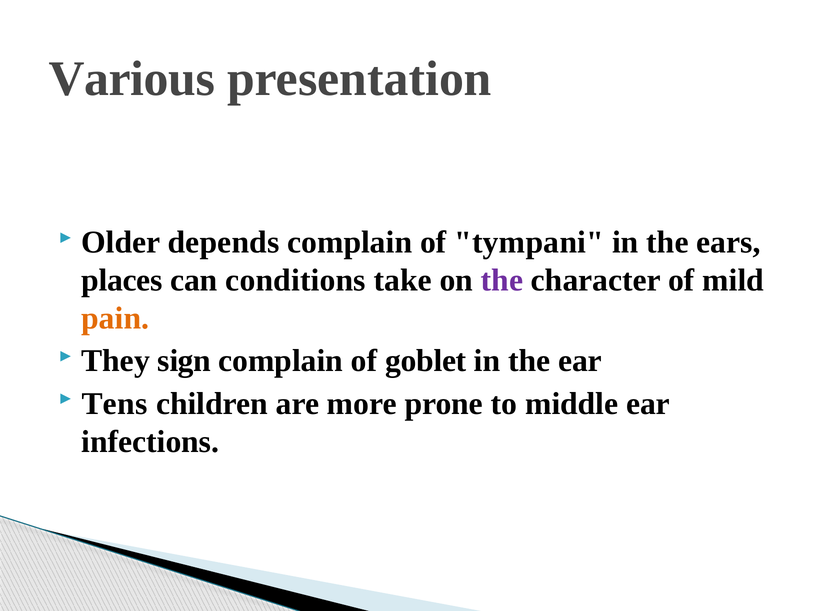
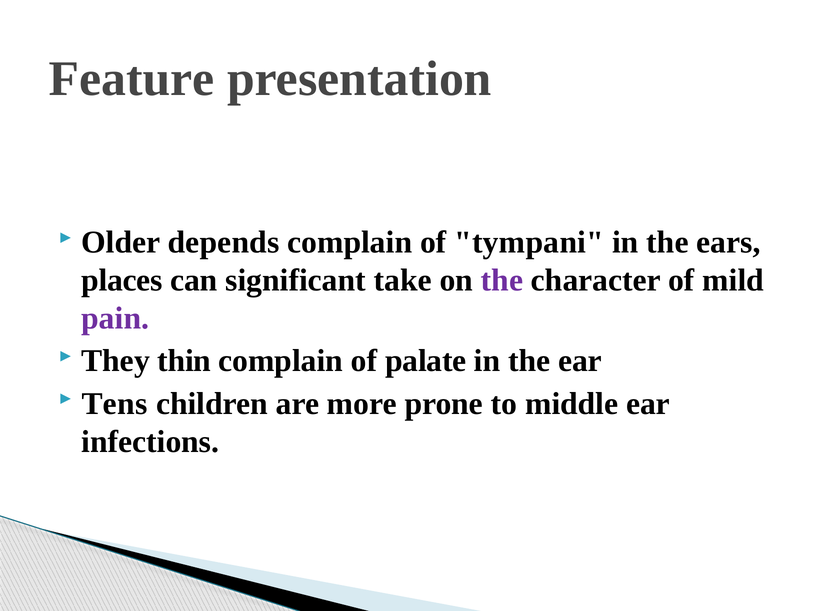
Various: Various -> Feature (132, 79)
conditions: conditions -> significant (296, 281)
pain colour: orange -> purple (115, 319)
sign: sign -> thin (184, 361)
goblet: goblet -> palate (426, 361)
